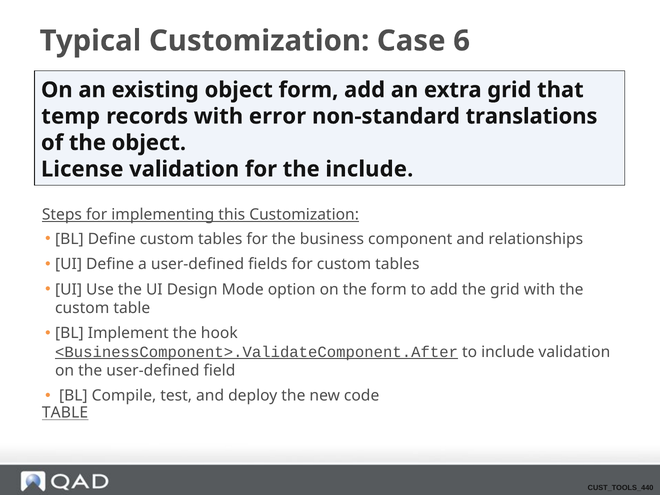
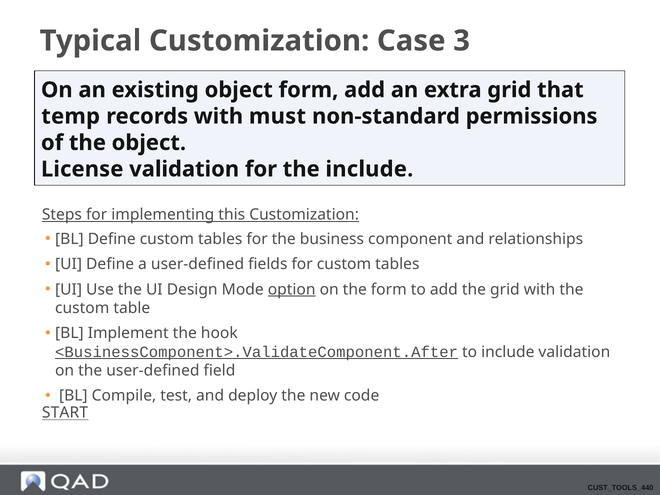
6: 6 -> 3 (462, 41)
error: error -> must (277, 116)
translations: translations -> permissions (532, 116)
option underline: none -> present (292, 289)
TABLE: TABLE -> START (65, 413)
